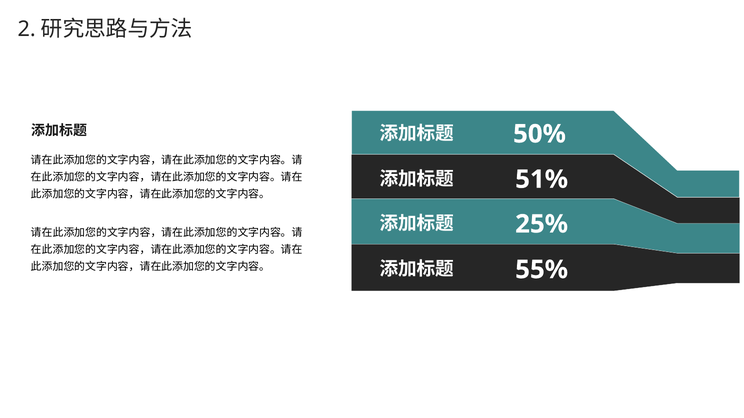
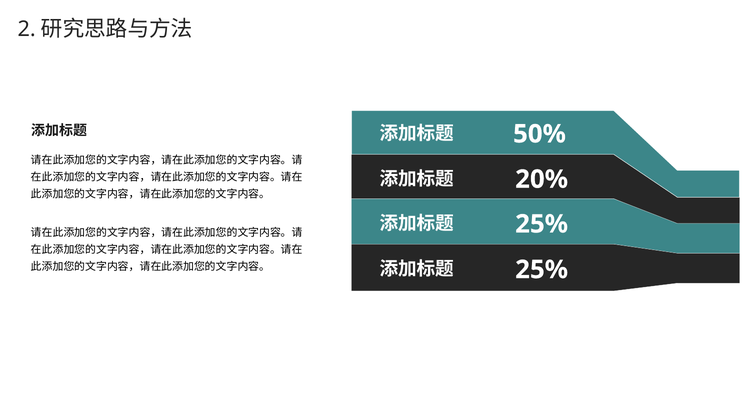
51%: 51% -> 20% (542, 180)
55%: 55% -> 25% (542, 270)
